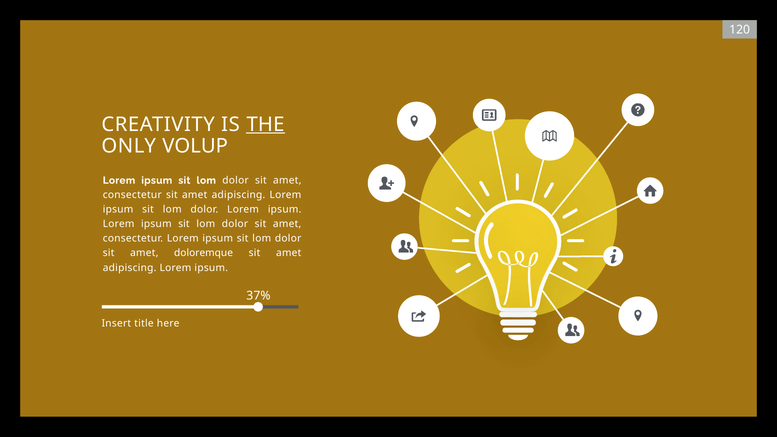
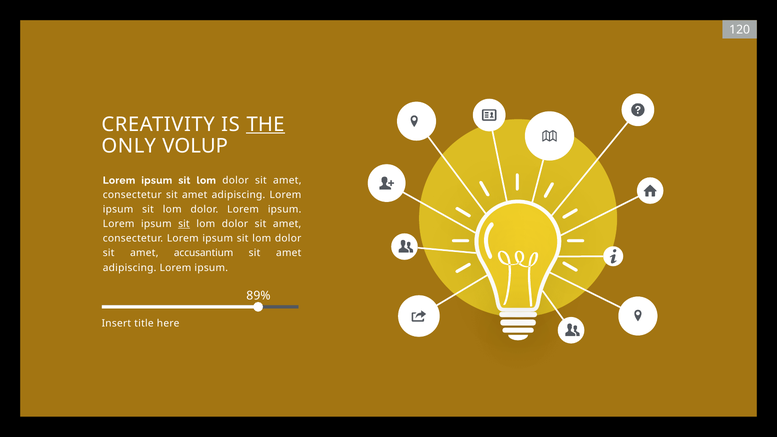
sit underline: none -> present (184, 224)
doloremque: doloremque -> accusantium (204, 253)
37%: 37% -> 89% (258, 296)
